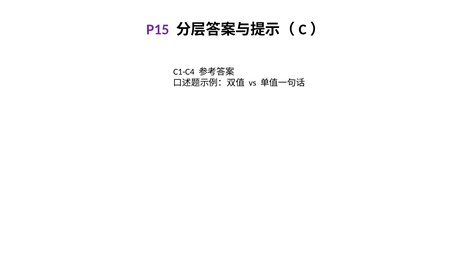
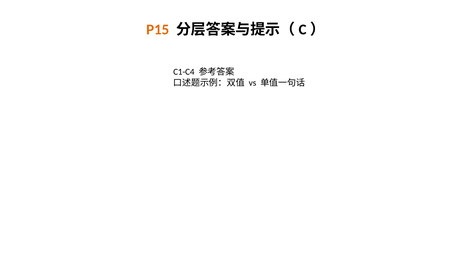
P15 colour: purple -> orange (158, 30)
